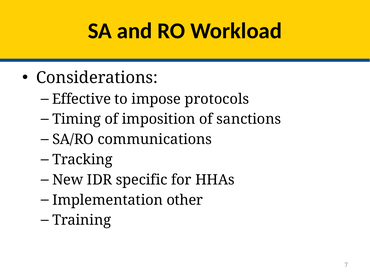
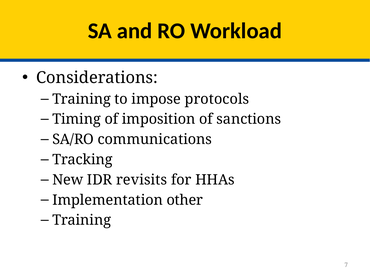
Effective: Effective -> Training (82, 99)
specific: specific -> revisits (142, 180)
